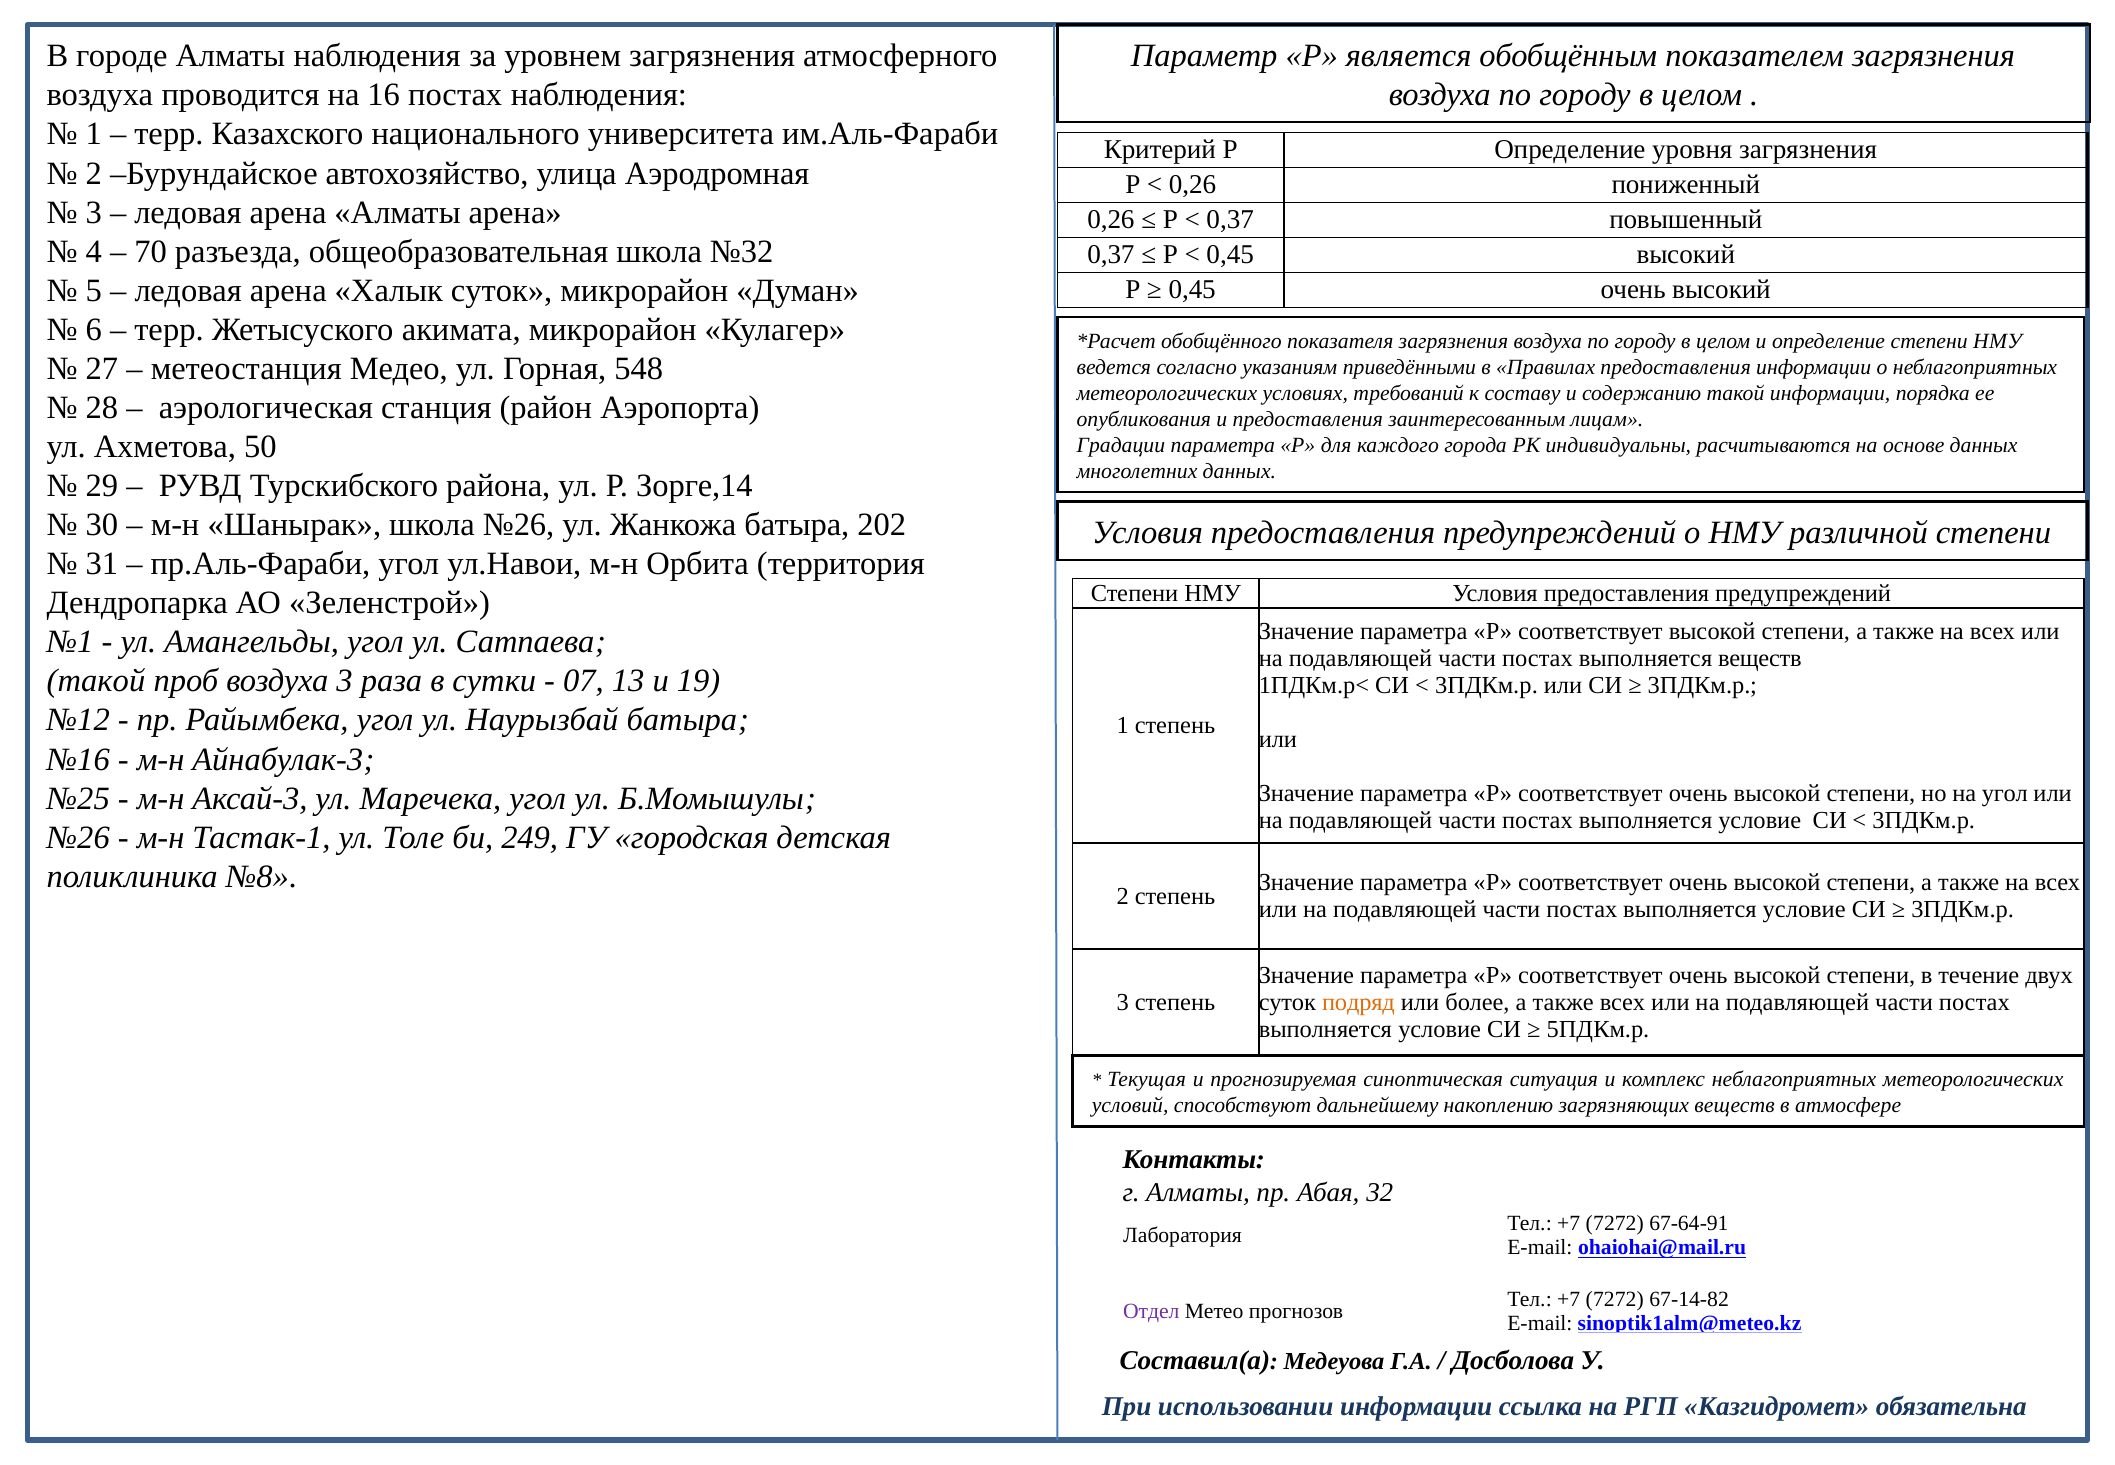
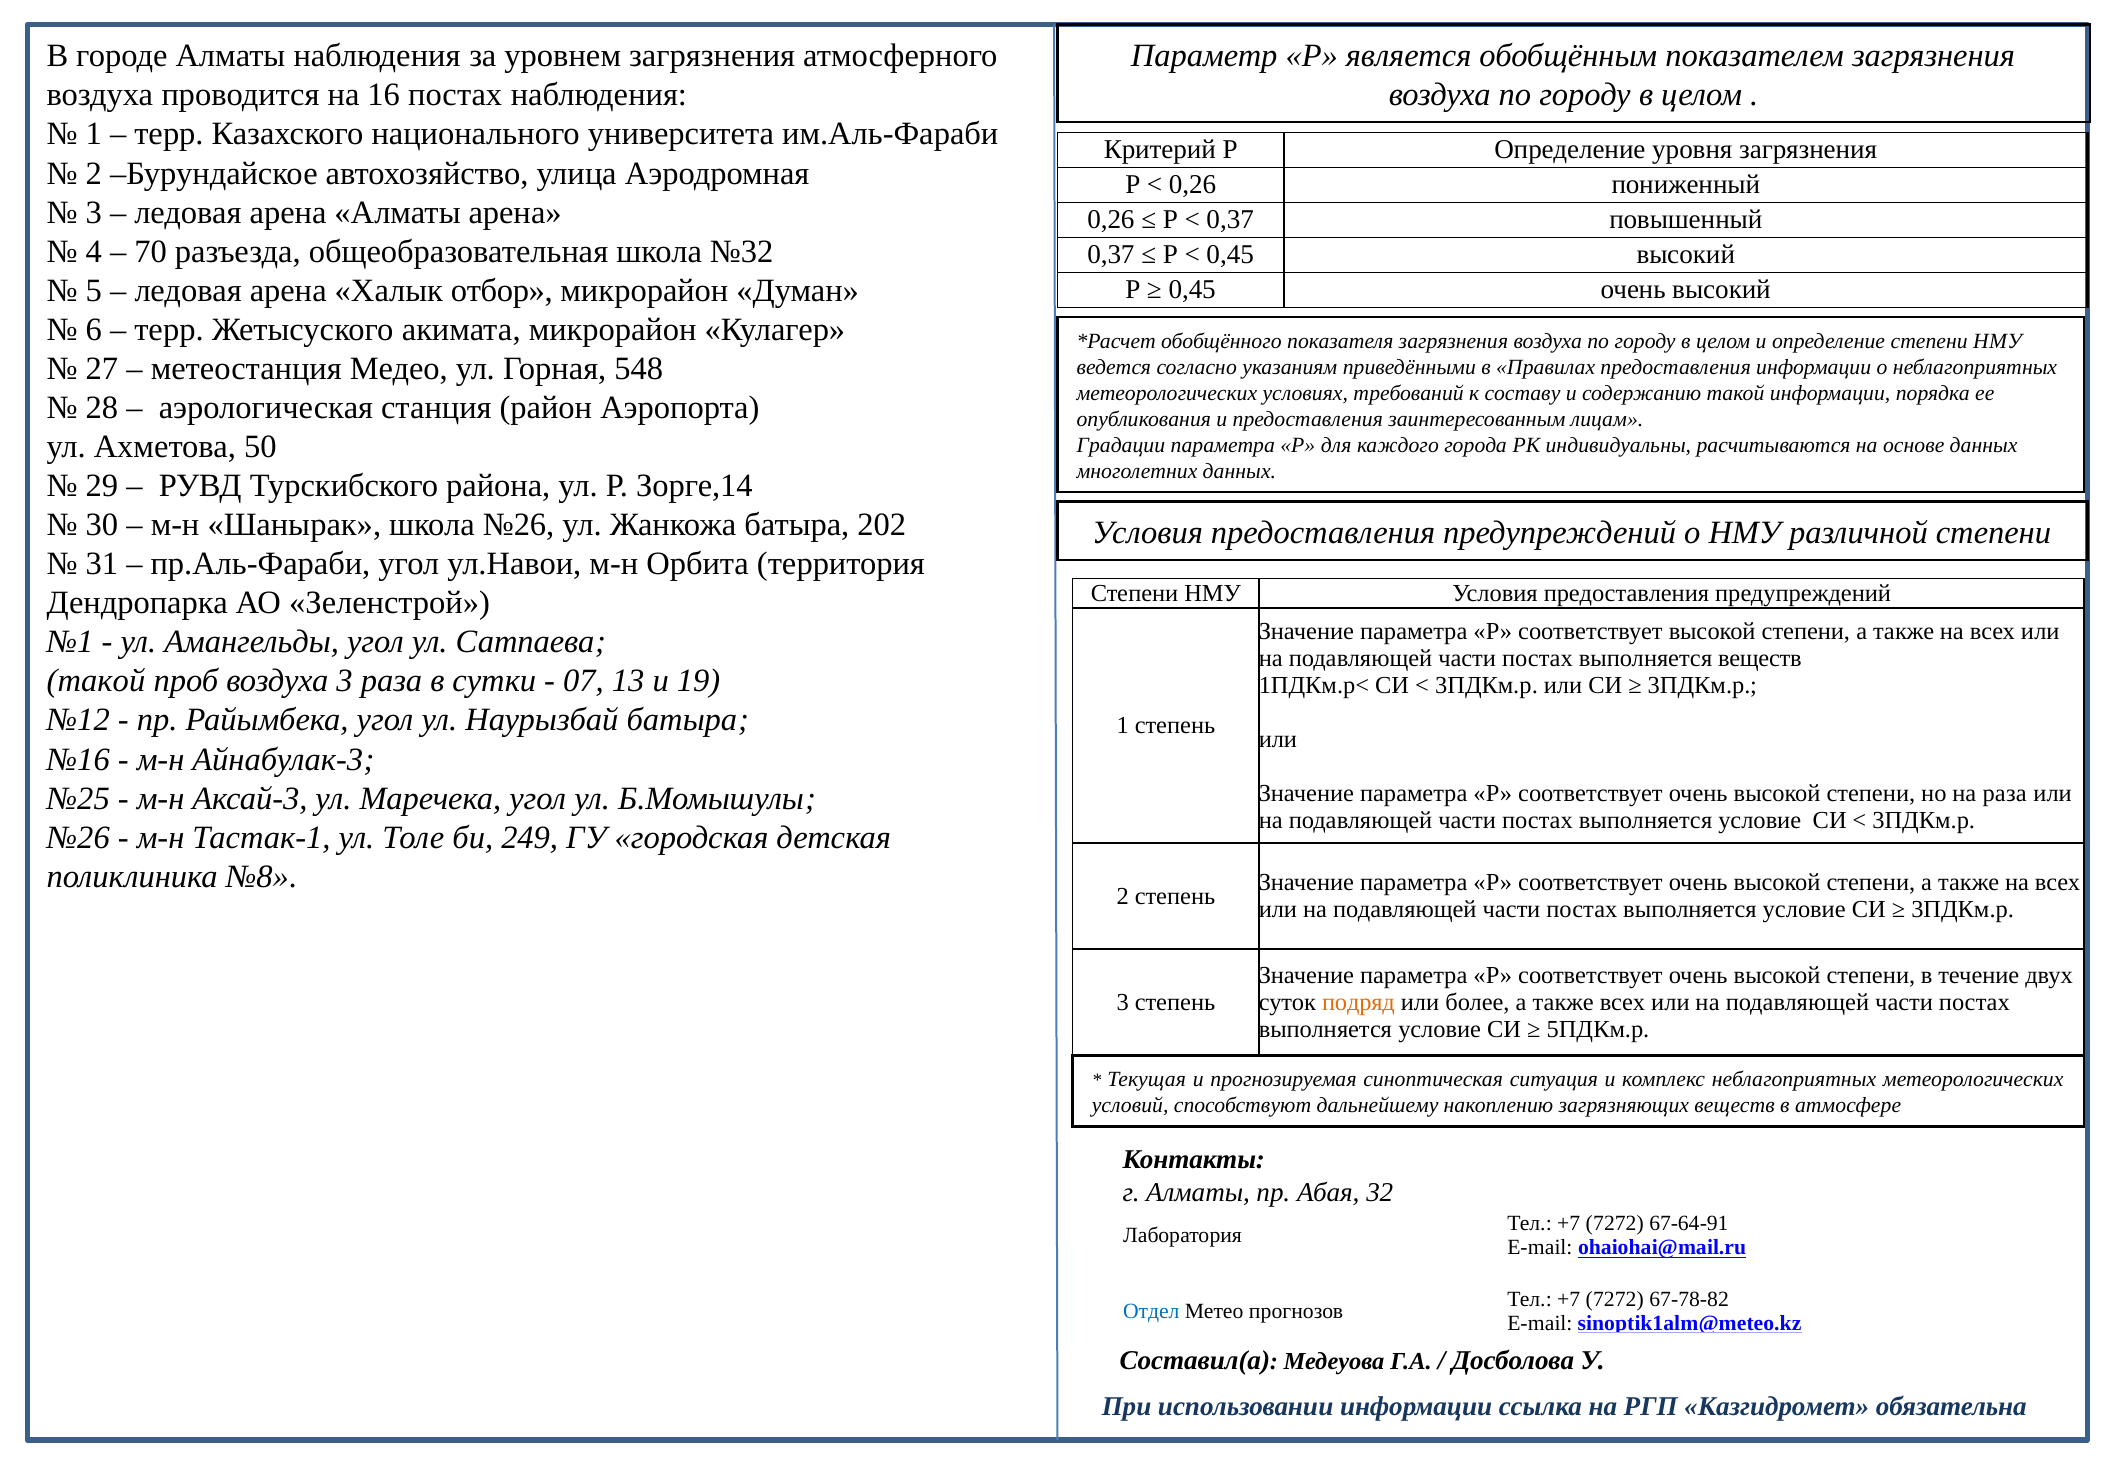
Халык суток: суток -> отбор (502, 290)
на угол: угол -> раза (2005, 793)
67-14-82: 67-14-82 -> 67-78-82 (1689, 1298)
Отдел colour: purple -> blue (1151, 1311)
